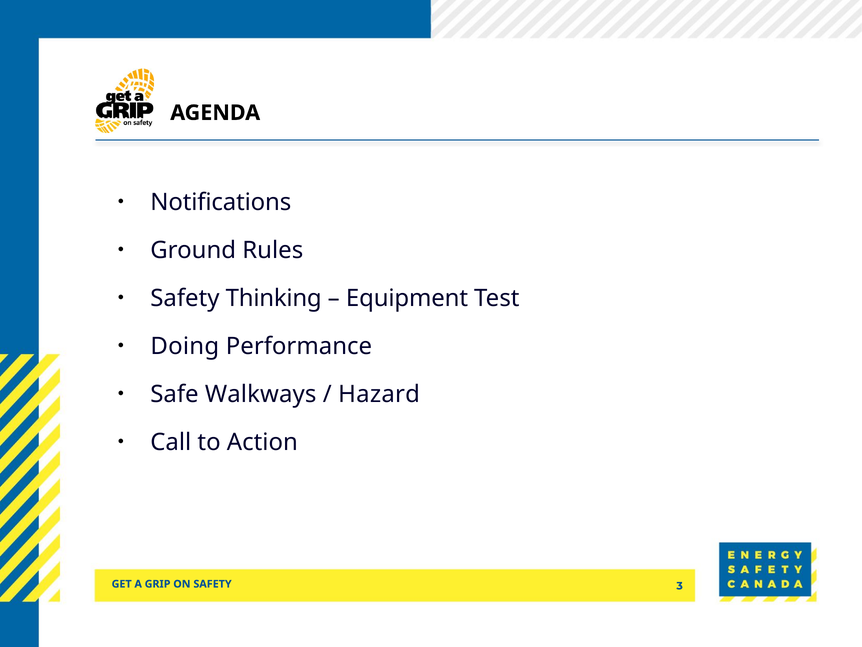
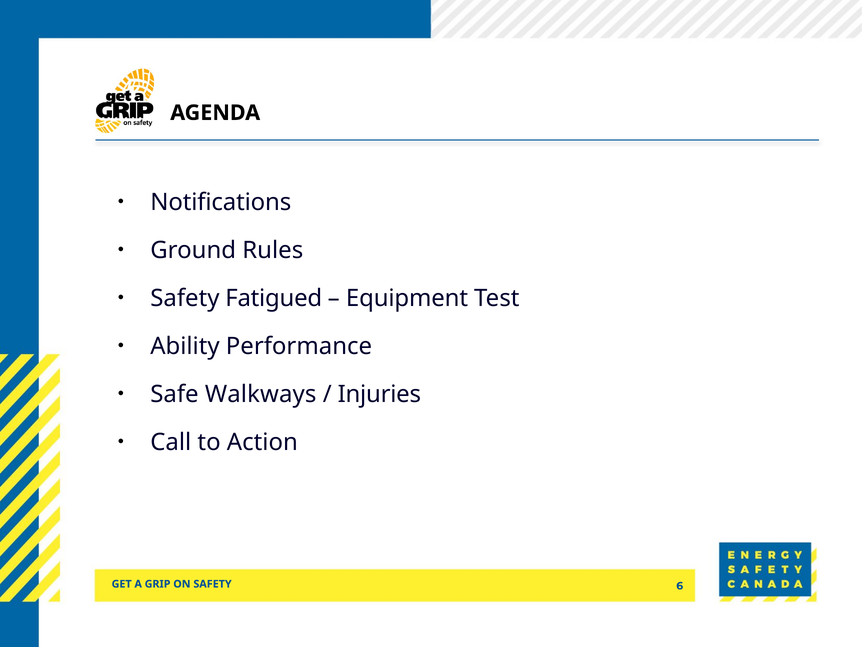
Thinking: Thinking -> Fatigued (274, 298)
Doing: Doing -> Ability (185, 346)
Hazard: Hazard -> Injuries (379, 394)
3: 3 -> 6 (680, 585)
